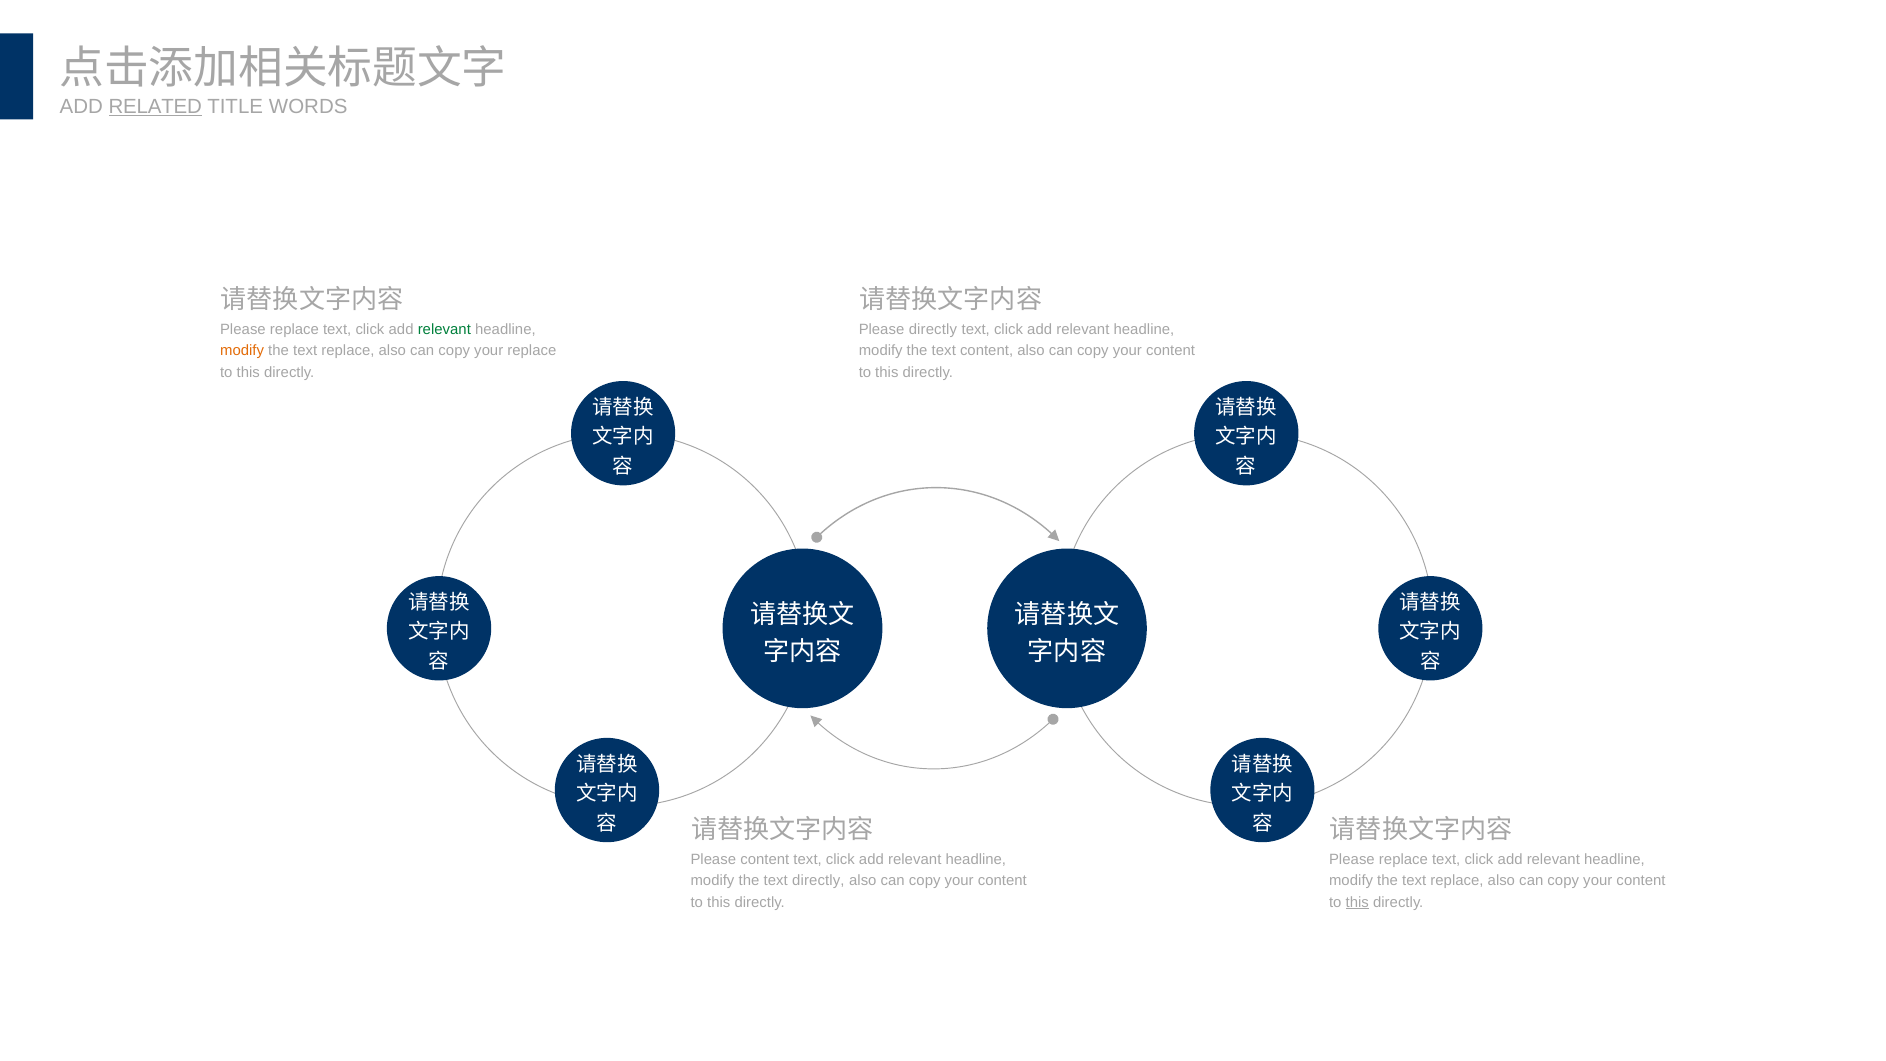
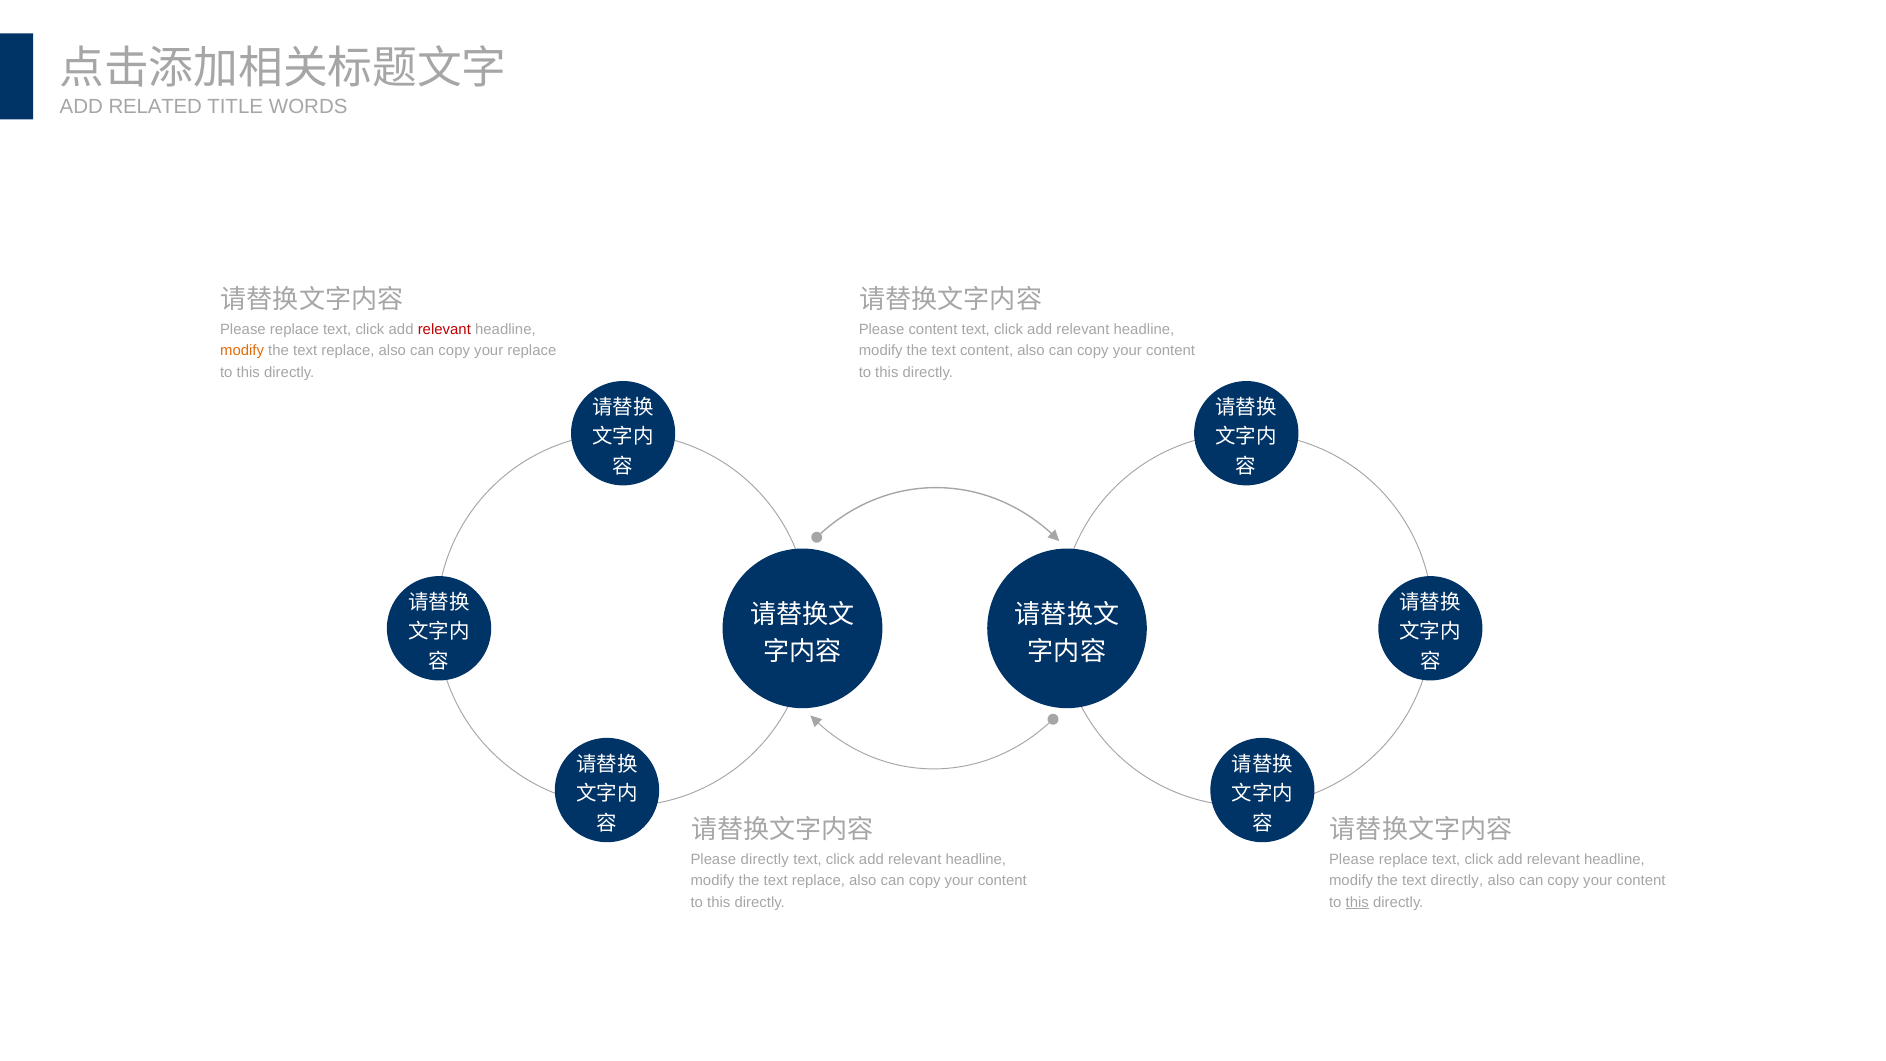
RELATED underline: present -> none (155, 107)
relevant colour: green -> red (444, 329)
Please directly: directly -> content (933, 329)
Please content: content -> directly (765, 859)
directly: directly -> replace (818, 881)
replace: replace -> directly (1457, 881)
